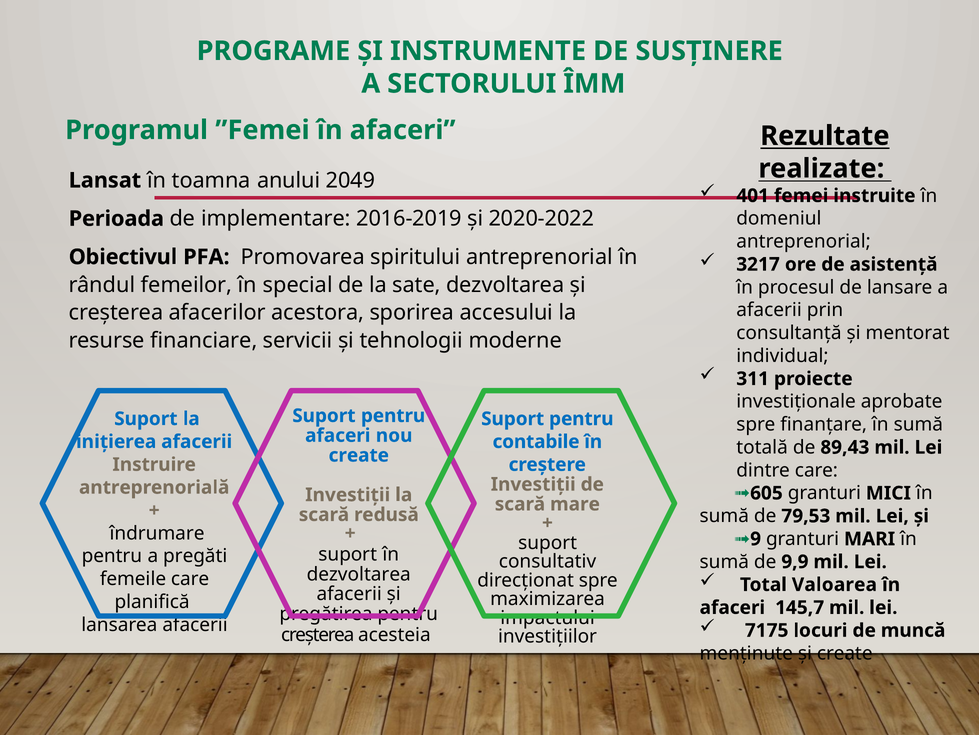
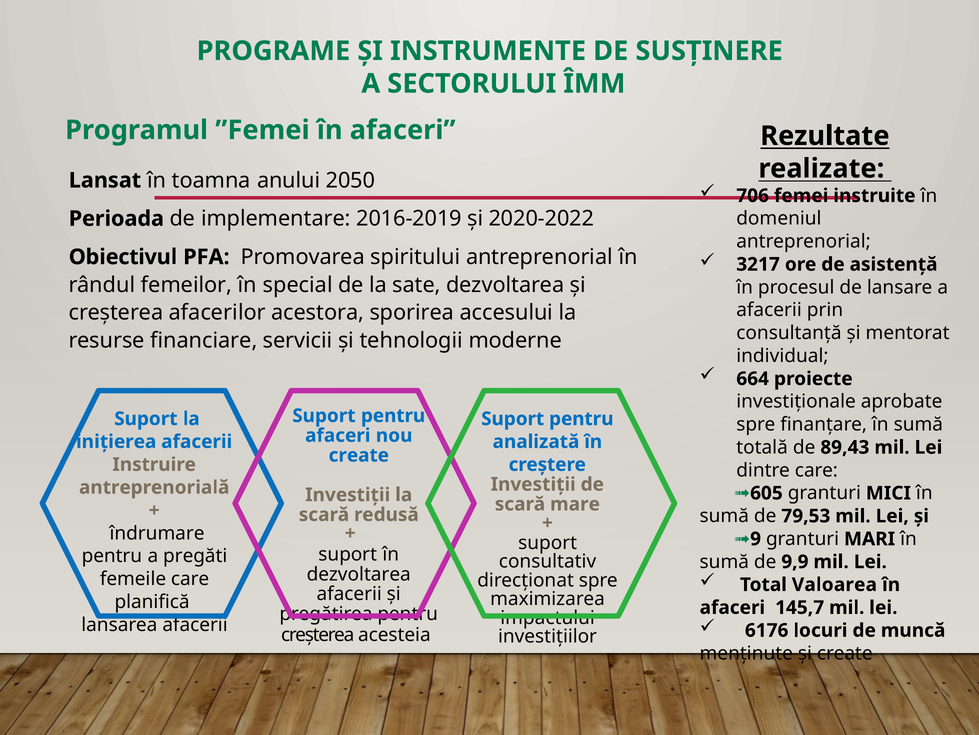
2049: 2049 -> 2050 (350, 180)
401: 401 -> 706 (753, 196)
311: 311 -> 664 (753, 378)
contabile: contabile -> analizată (536, 441)
7175: 7175 -> 6176 (767, 630)
